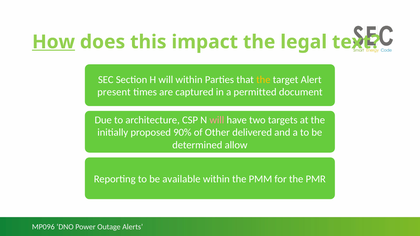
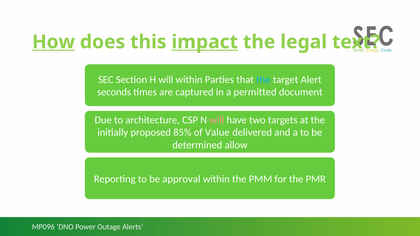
impact underline: none -> present (205, 42)
the colour: yellow -> light blue (263, 80)
present: present -> seconds (114, 92)
90%: 90% -> 85% (182, 133)
Other: Other -> Value (217, 133)
available: available -> approval (181, 179)
